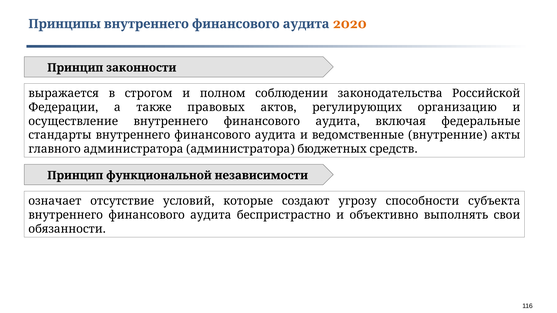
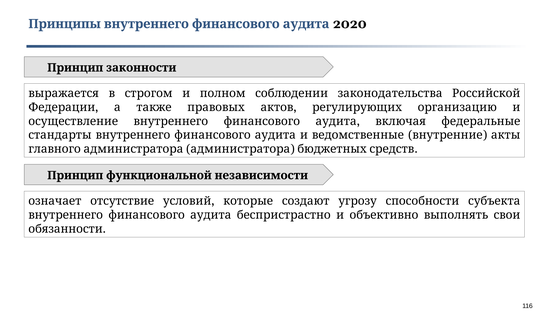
2020 colour: orange -> black (350, 24)
